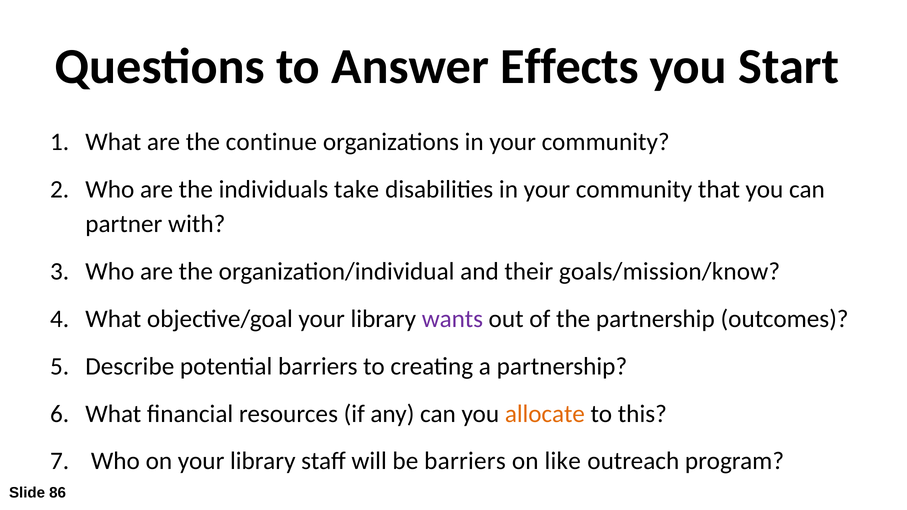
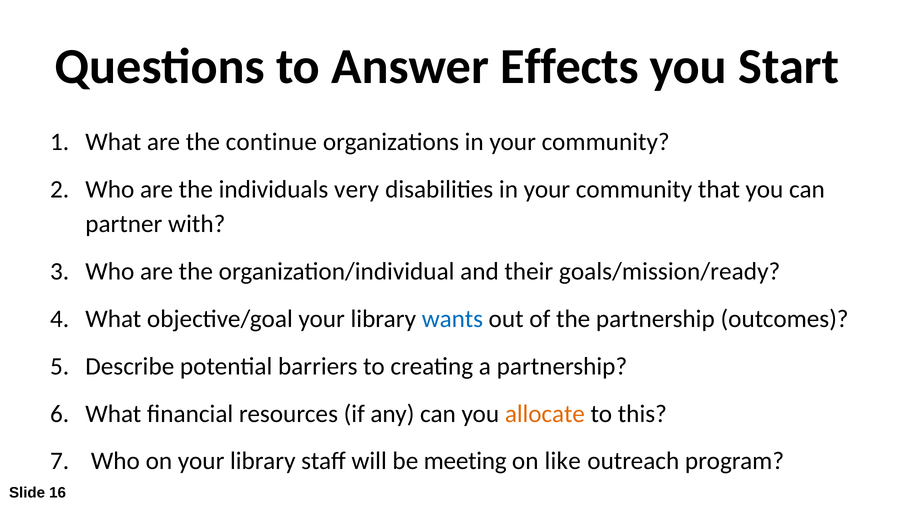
take: take -> very (357, 189)
goals/mission/know: goals/mission/know -> goals/mission/ready (670, 272)
wants colour: purple -> blue (452, 319)
be barriers: barriers -> meeting (465, 461)
86: 86 -> 16 (58, 493)
